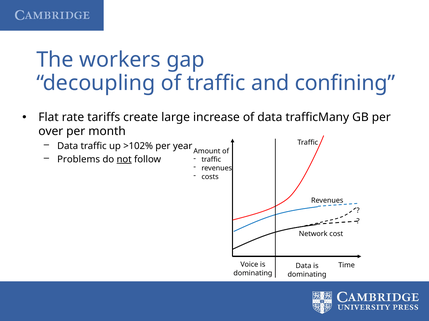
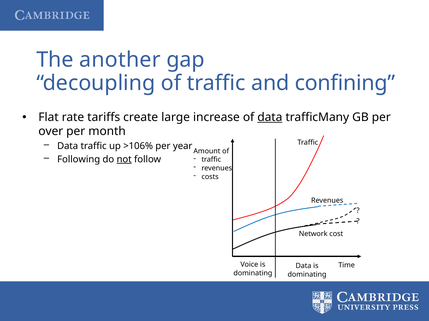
workers: workers -> another (120, 60)
data underline: none -> present (270, 117)
>102%: >102% -> >106% (138, 146)
Problems: Problems -> Following (79, 160)
